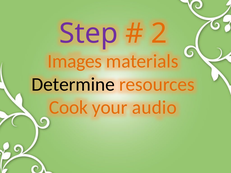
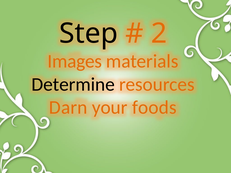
Step colour: purple -> black (89, 34)
Cook: Cook -> Darn (68, 108)
audio: audio -> foods (154, 108)
